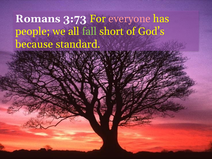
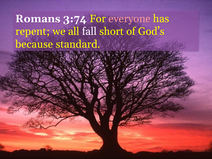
3:73: 3:73 -> 3:74 (75, 19)
people: people -> repent (33, 31)
fall colour: light green -> white (89, 31)
